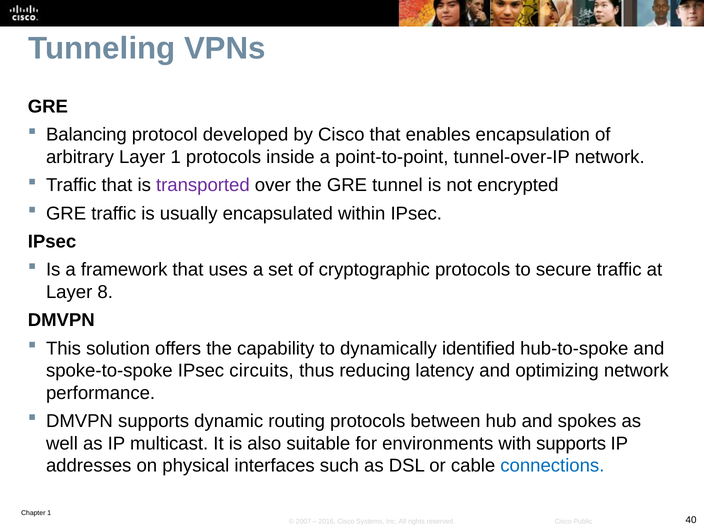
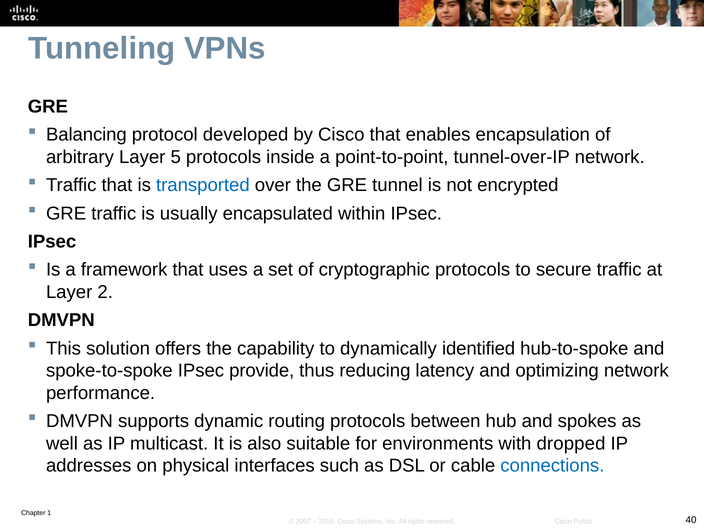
Layer 1: 1 -> 5 (176, 157)
transported colour: purple -> blue (203, 185)
8: 8 -> 2 (105, 292)
circuits: circuits -> provide (262, 371)
with supports: supports -> dropped (571, 443)
